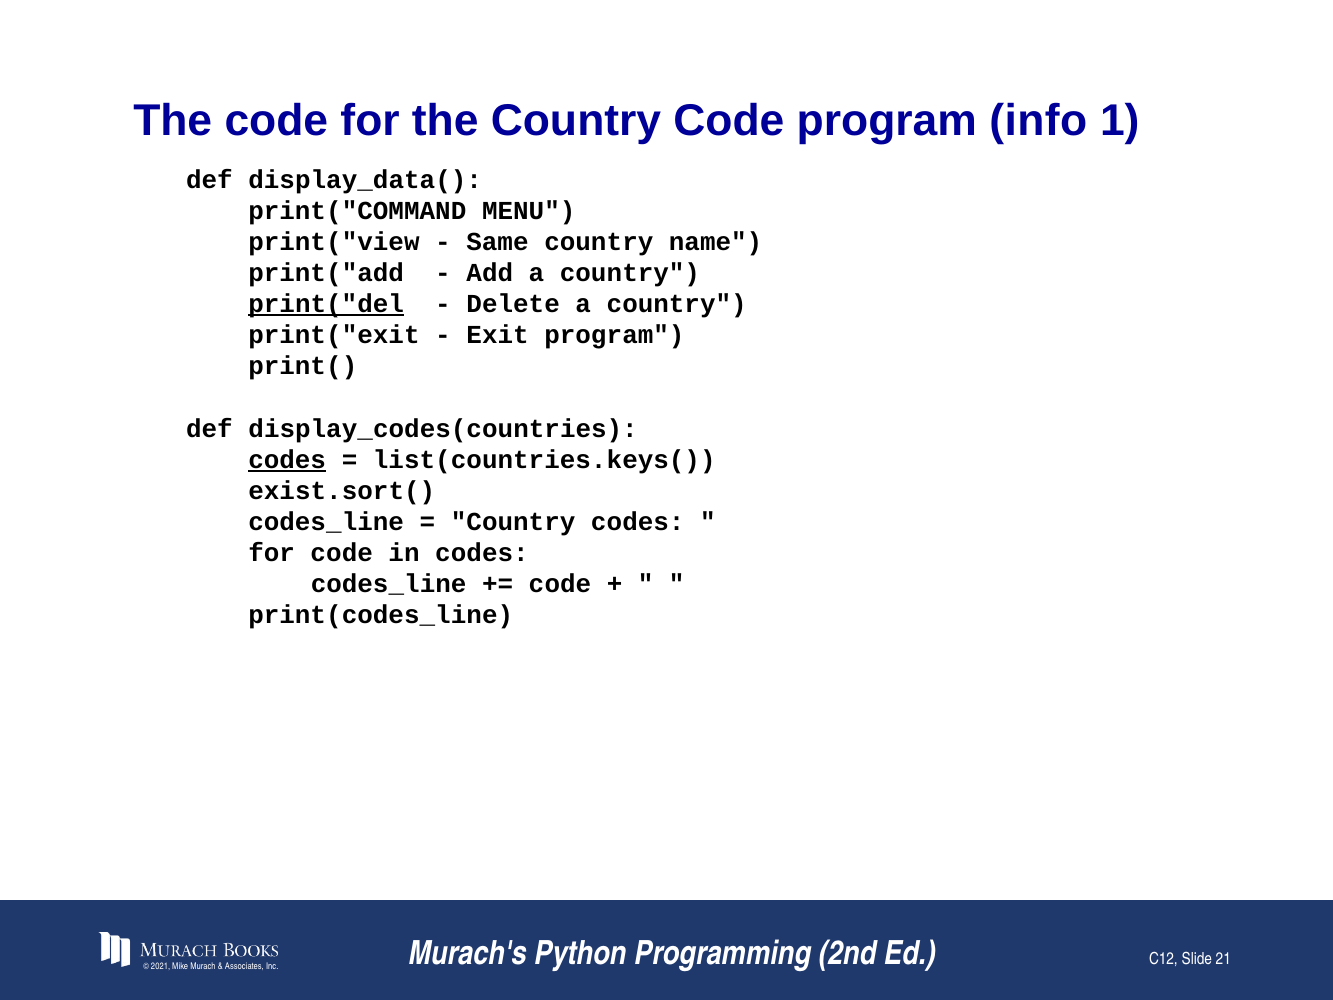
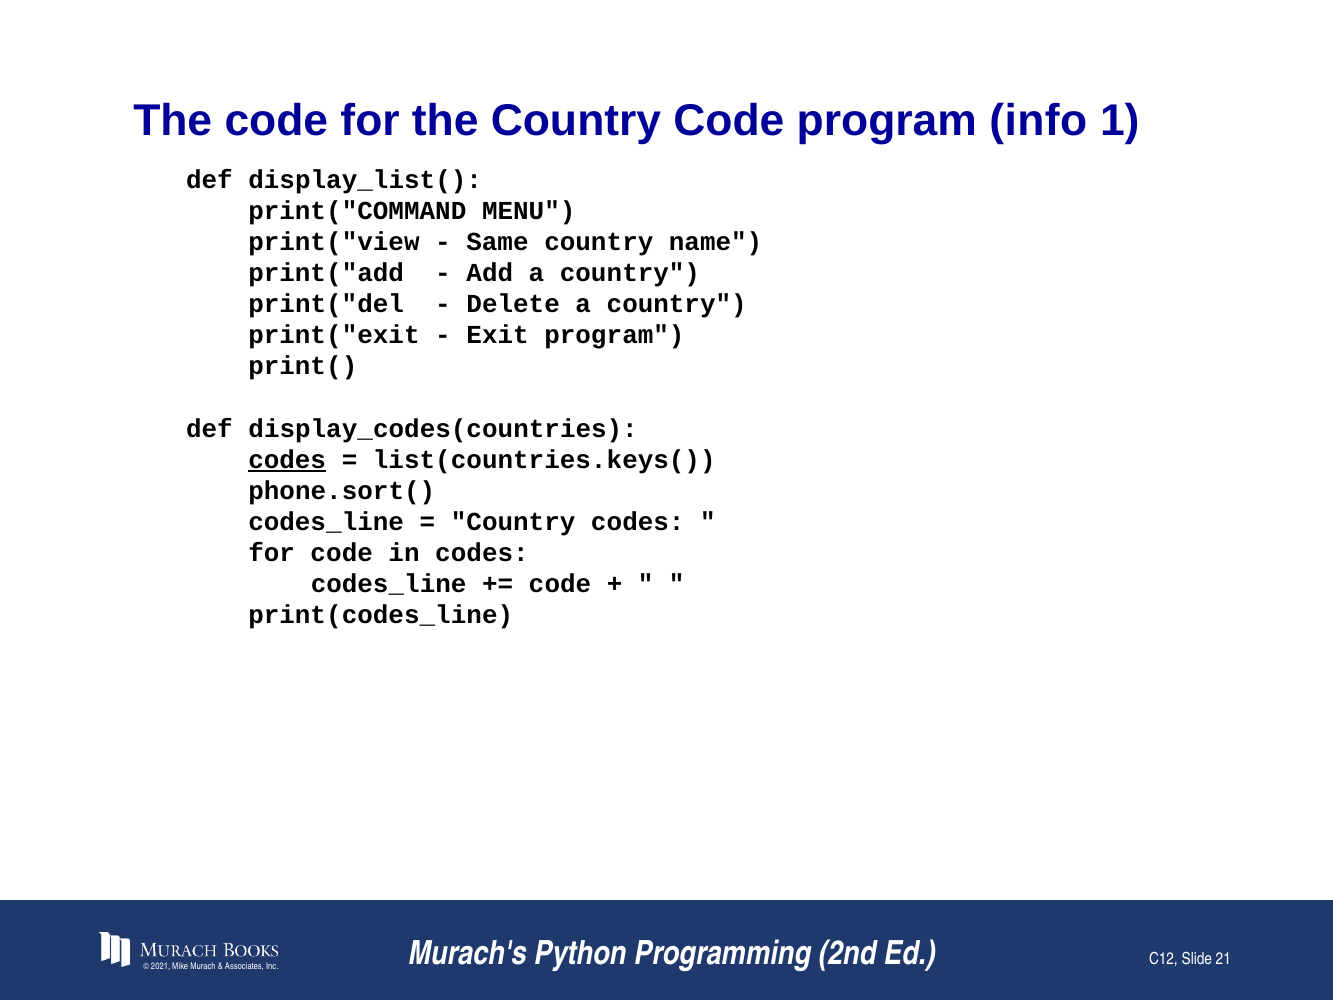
display_data(: display_data( -> display_list( (365, 180)
print("del underline: present -> none (326, 304)
exist.sort(: exist.sort( -> phone.sort( (342, 491)
